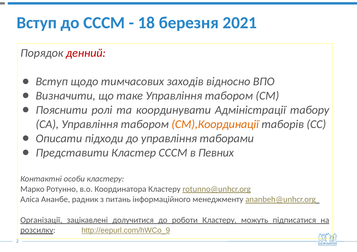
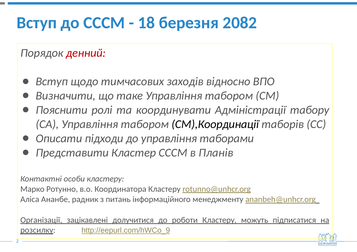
2021: 2021 -> 2082 (240, 23)
CM),Координації colour: orange -> black (215, 124)
Певних: Певних -> Планів (216, 153)
